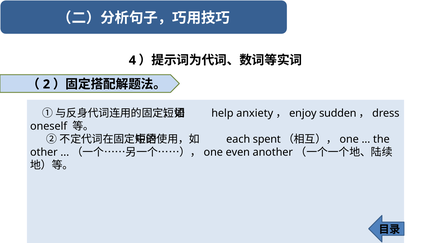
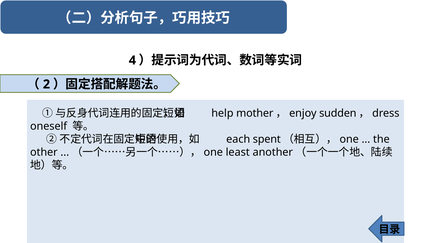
anxiety: anxiety -> mother (255, 113)
even: even -> least (238, 152)
